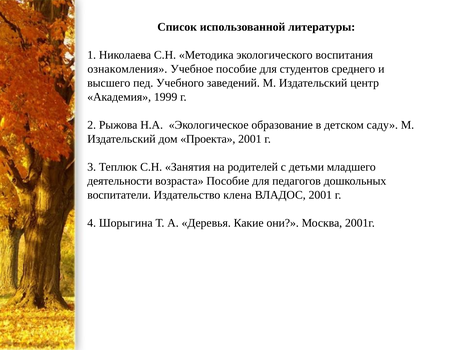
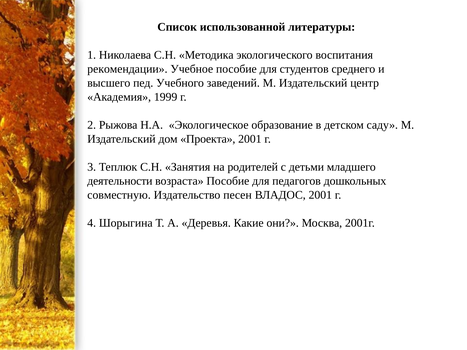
ознакомления: ознакомления -> рекомендации (127, 69)
воспитатели: воспитатели -> совместную (119, 195)
клена: клена -> песен (238, 195)
